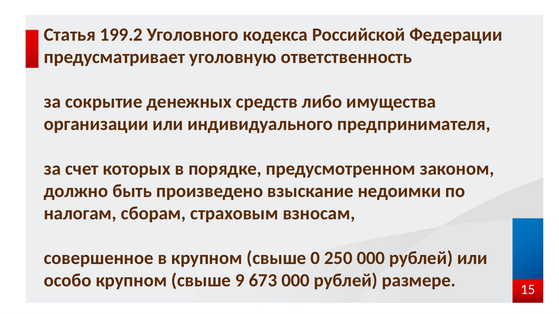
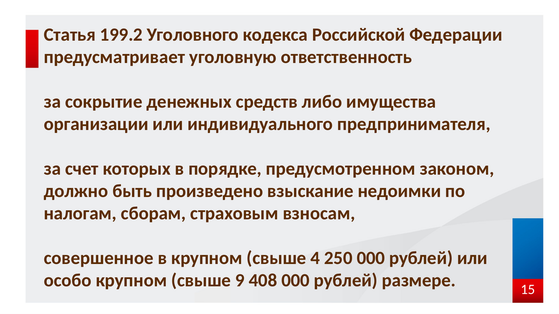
0: 0 -> 4 (315, 258)
673: 673 -> 408 (263, 281)
